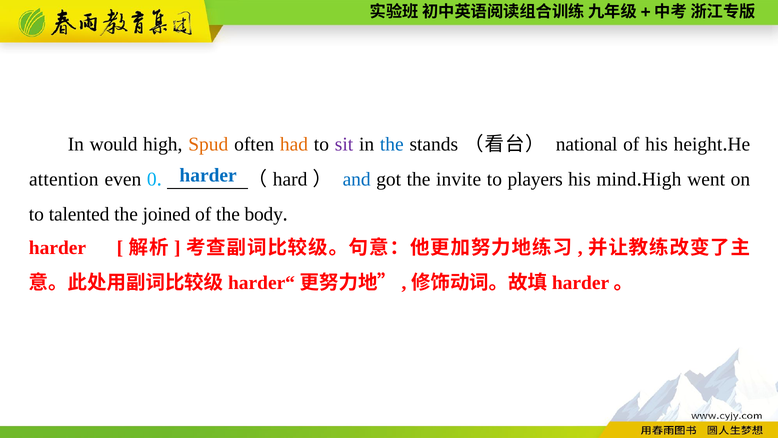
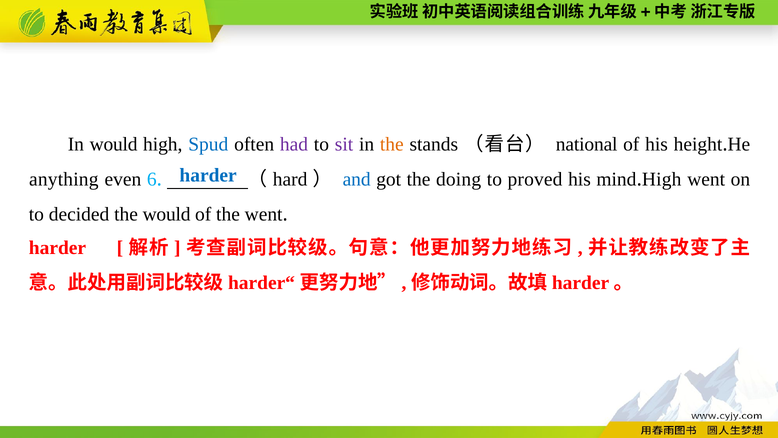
Spud colour: orange -> blue (208, 144)
had colour: orange -> purple (294, 144)
the colour: blue -> orange (392, 144)
attention: attention -> anything (64, 179)
0: 0 -> 6 (152, 179)
invite: invite -> doing (459, 179)
players: players -> proved (535, 179)
talented: talented -> decided (79, 214)
the joined: joined -> would (167, 214)
the body: body -> went (264, 214)
